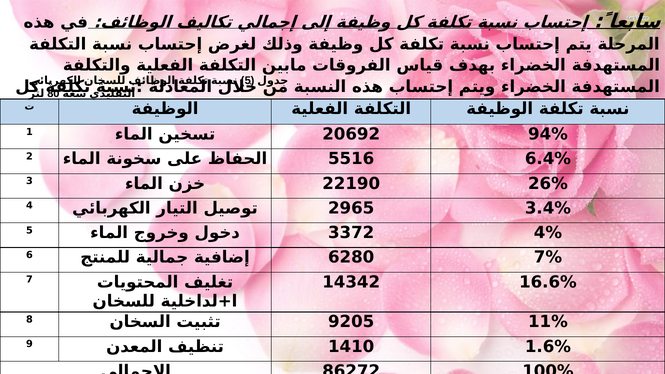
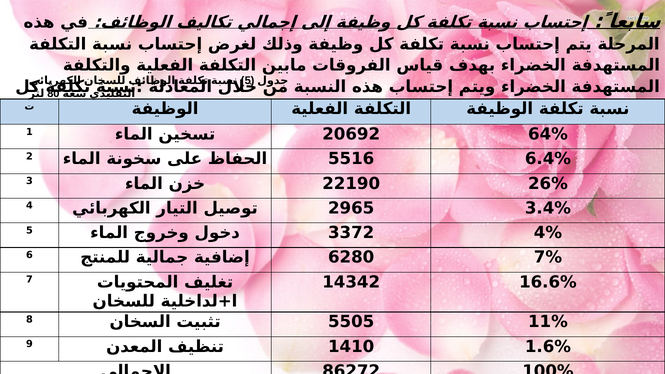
94%: 94% -> 64% (548, 134)
9205: 9205 -> 5505 (351, 322)
